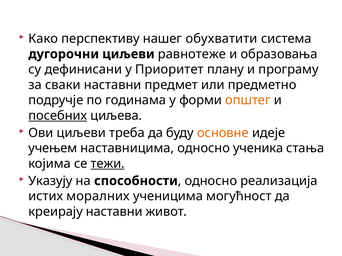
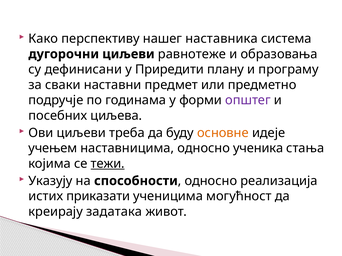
обухватити: обухватити -> наставника (222, 39)
Приоритет: Приоритет -> Приредити (170, 70)
општег colour: orange -> purple (248, 100)
посебних underline: present -> none (58, 116)
моралних: моралних -> приказати (98, 197)
креирају наставни: наставни -> задатака (114, 212)
